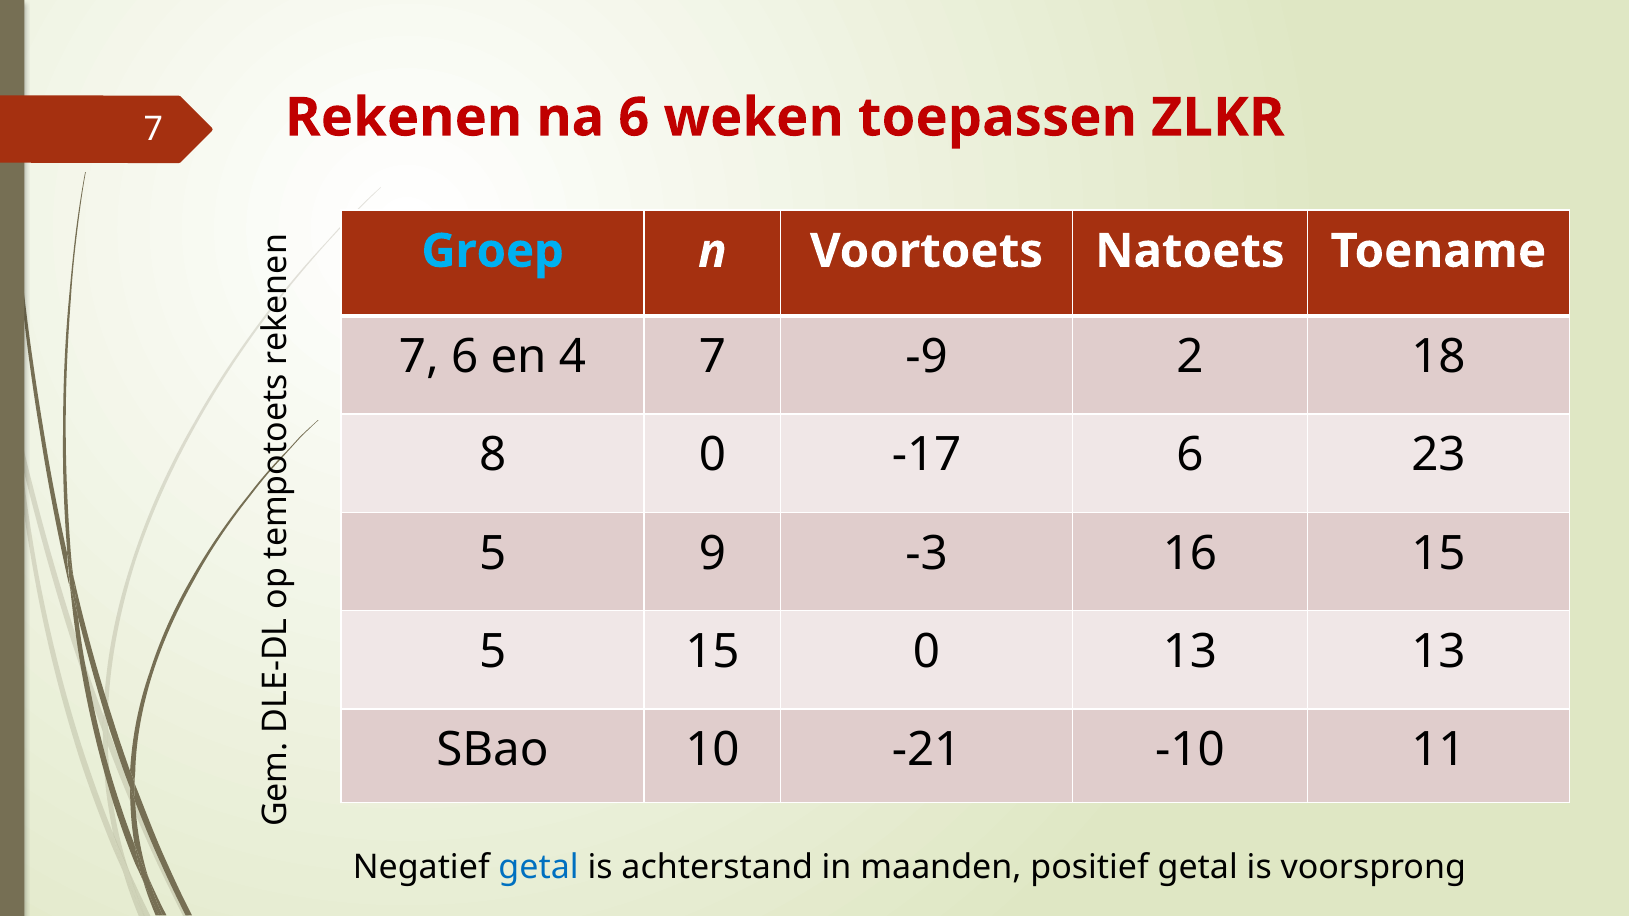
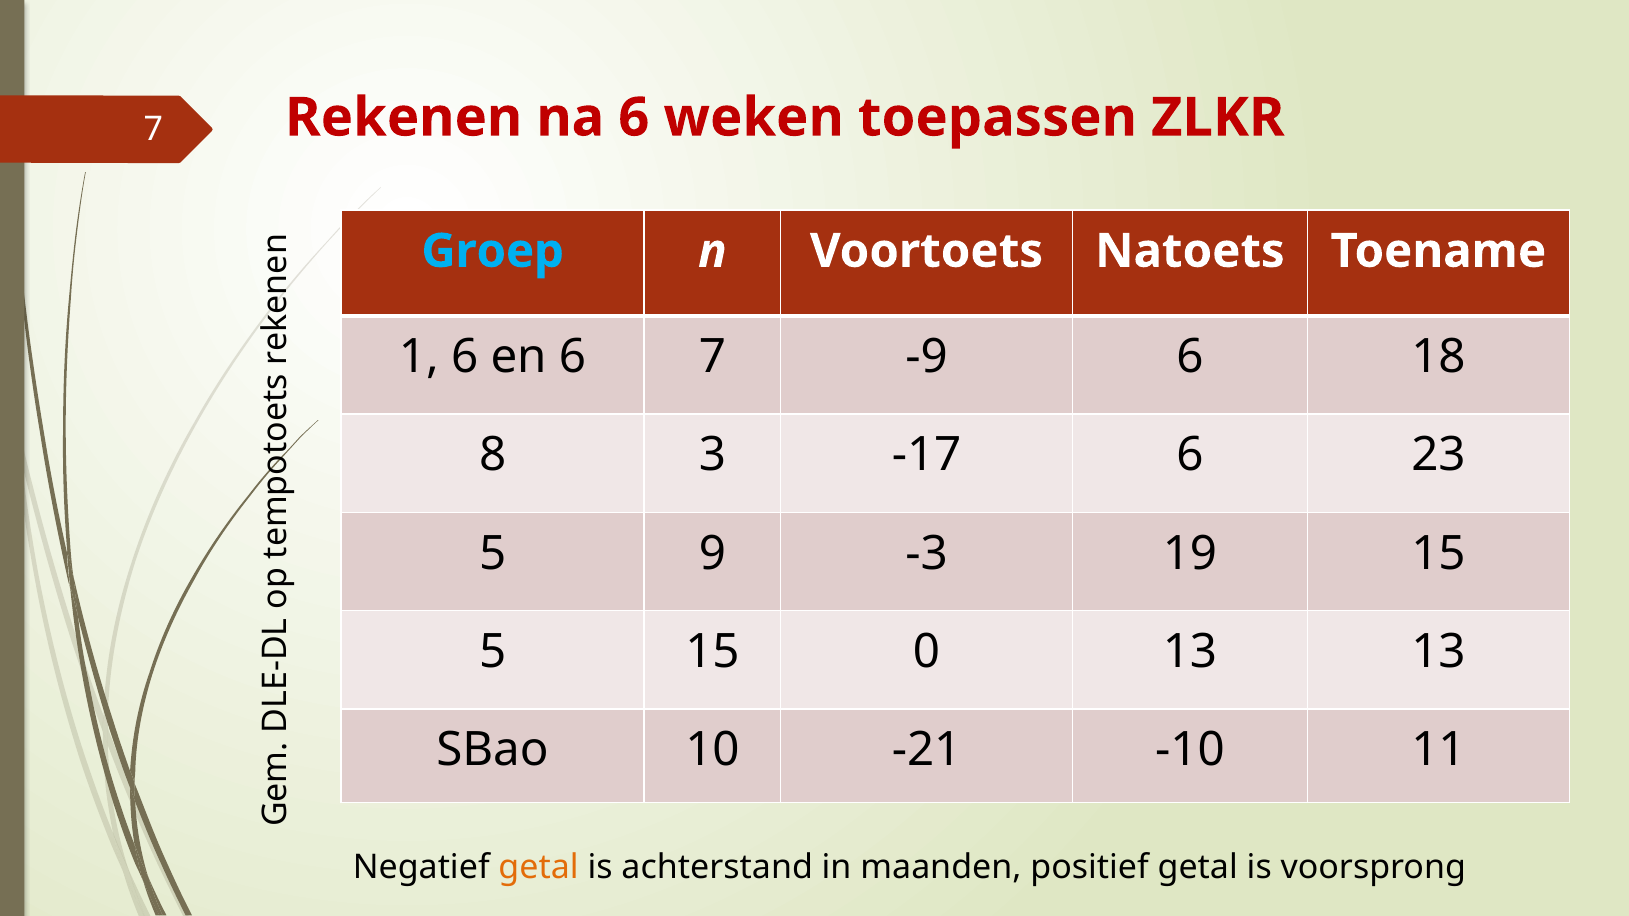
7: 7 -> 1 (419, 357)
en 4: 4 -> 6 (572, 357)
-9 2: 2 -> 6 (1190, 357)
8 0: 0 -> 3 (712, 455)
16: 16 -> 19 (1190, 554)
getal colour: blue -> orange (539, 868)
